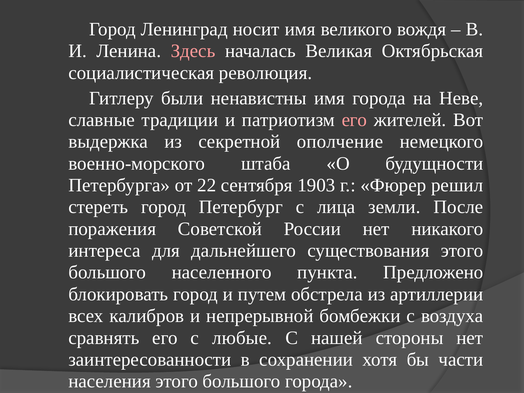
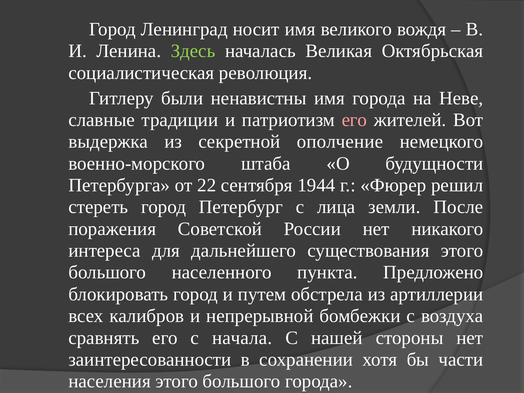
Здесь colour: pink -> light green (193, 51)
1903: 1903 -> 1944 (316, 185)
любые: любые -> начала (242, 338)
